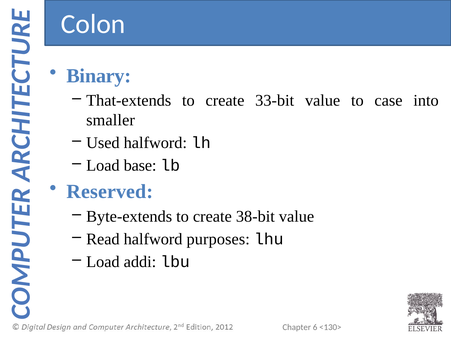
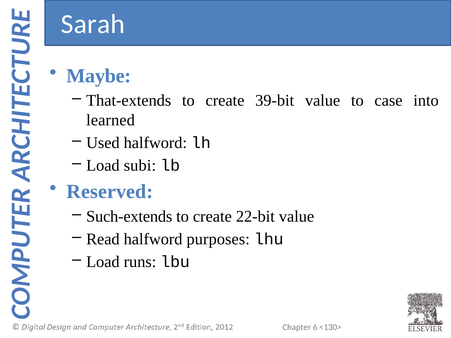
Colon: Colon -> Sarah (93, 24)
Binary: Binary -> Maybe (99, 76)
33-bit: 33-bit -> 39-bit (275, 101)
smaller: smaller -> learned (111, 120)
base: base -> subi (140, 166)
Byte-extends: Byte-extends -> Such-extends (129, 217)
38-bit: 38-bit -> 22-bit (255, 217)
addi: addi -> runs (140, 262)
